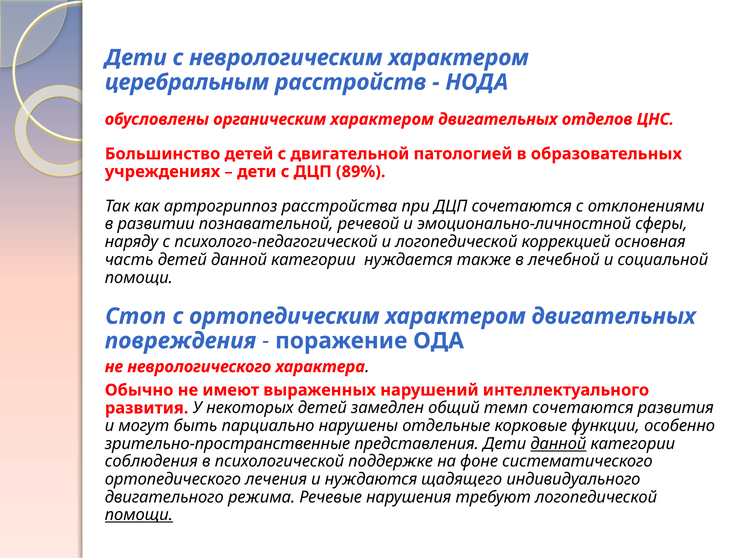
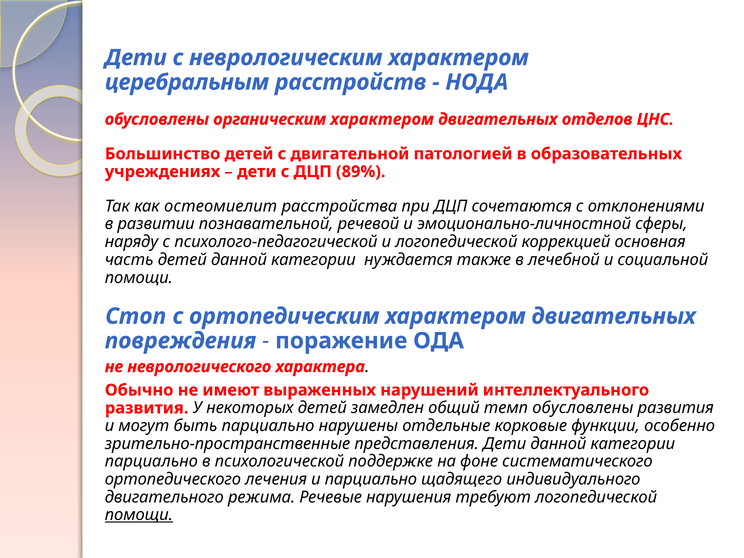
артрогриппоз: артрогриппоз -> остеомиелит (221, 206)
темп сочетаются: сочетаются -> обусловлены (583, 408)
данной underline: present -> none (558, 444)
соблюдения: соблюдения -> парциально (151, 462)
и нуждаются: нуждаются -> парциально (371, 479)
